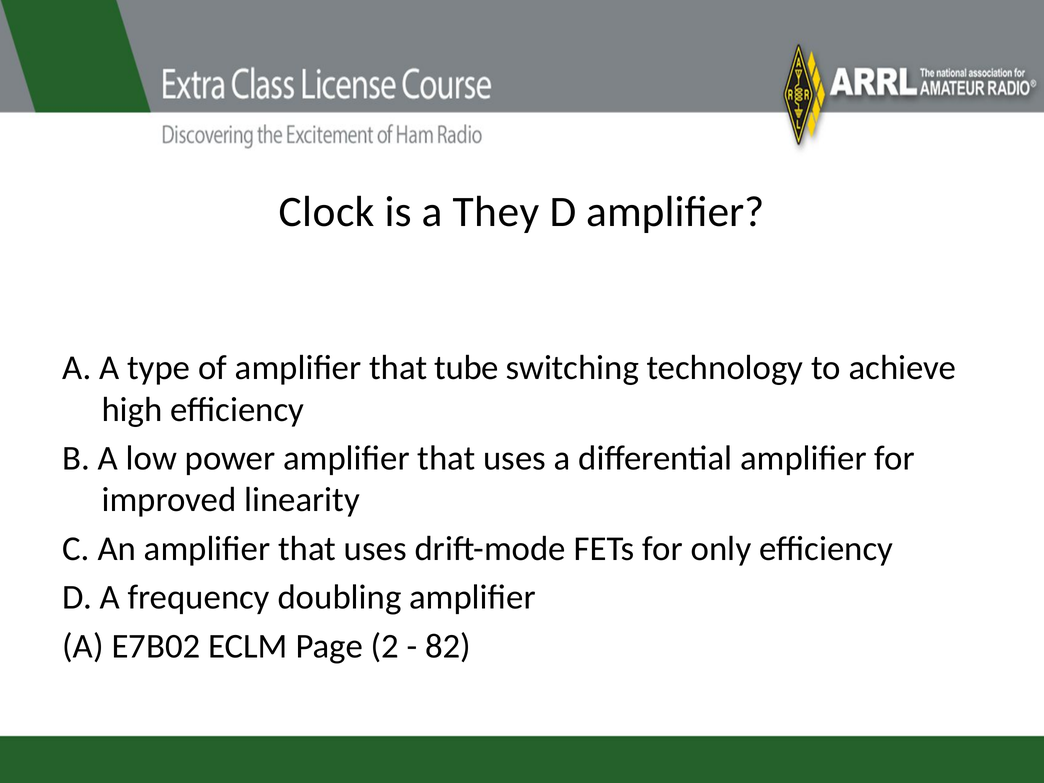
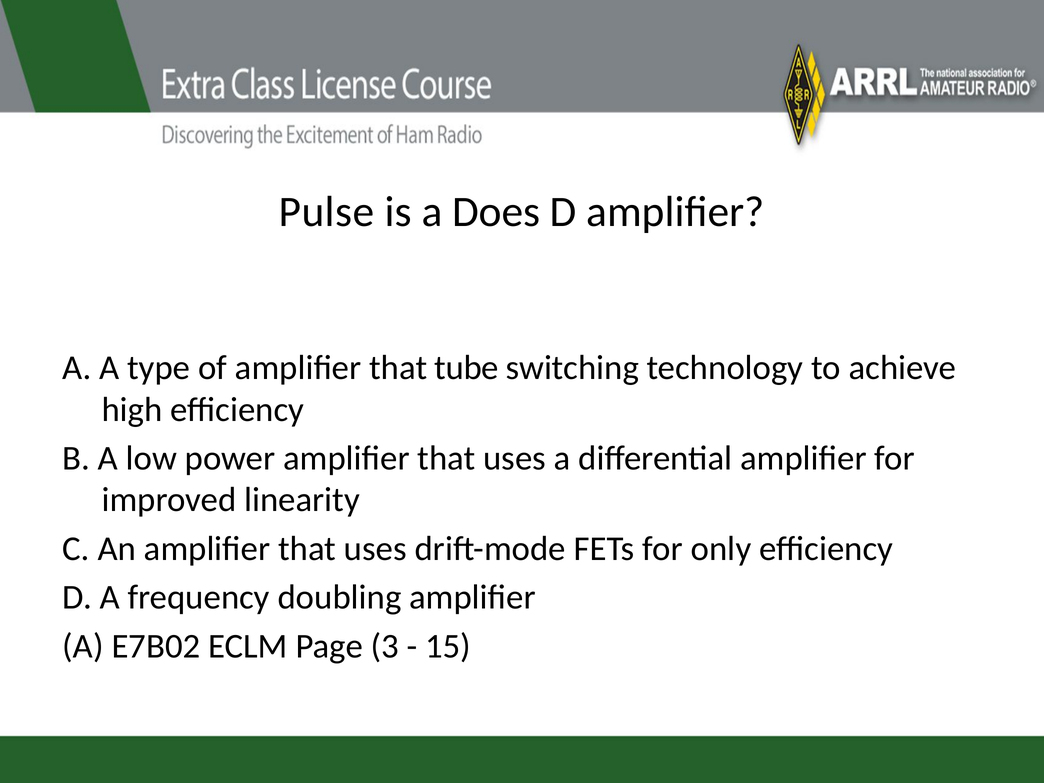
Clock: Clock -> Pulse (327, 212)
They: They -> Does (496, 212)
2: 2 -> 3 (385, 646)
82: 82 -> 15 (448, 646)
